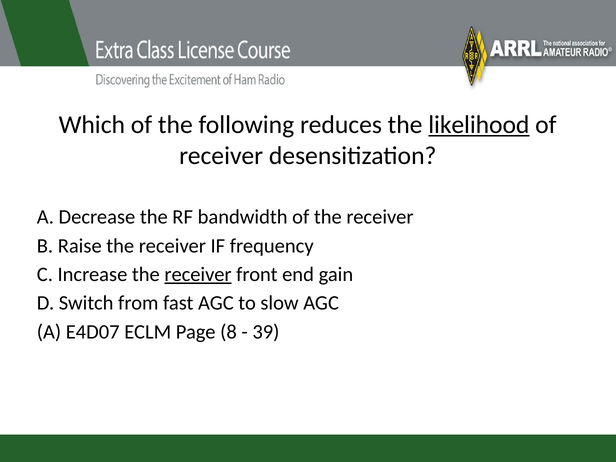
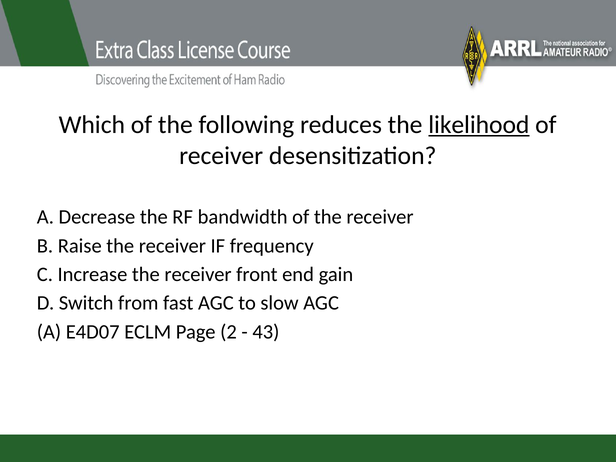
receiver underline: present -> none (198, 274)
8: 8 -> 2 (229, 332)
39: 39 -> 43 (266, 332)
